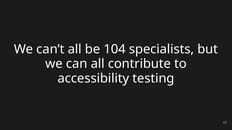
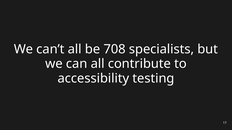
104: 104 -> 708 (115, 49)
